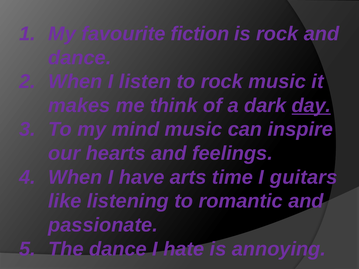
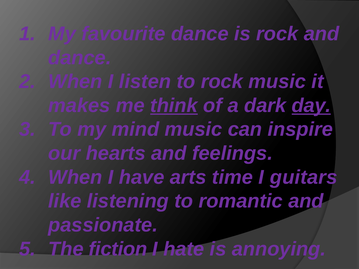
favourite fiction: fiction -> dance (200, 34)
think underline: none -> present (174, 106)
The dance: dance -> fiction (118, 249)
